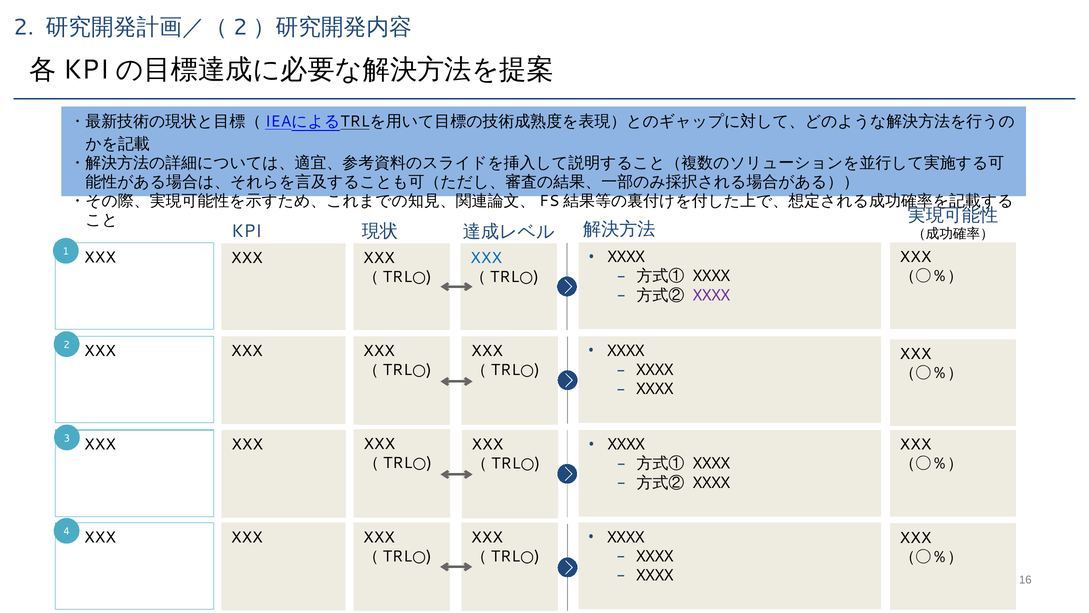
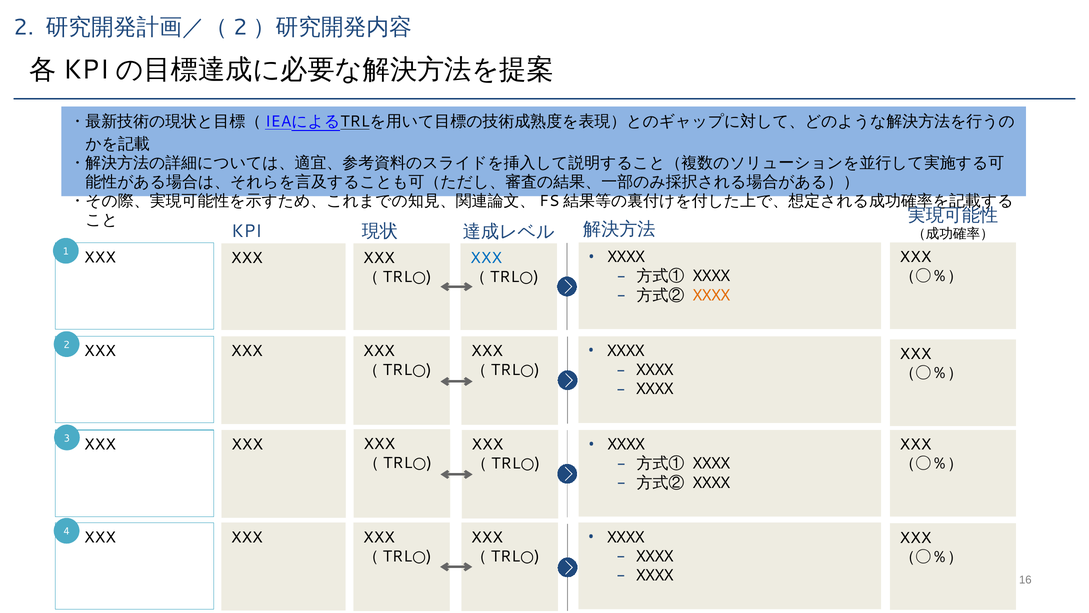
XXXX colour: purple -> orange (712, 295)
